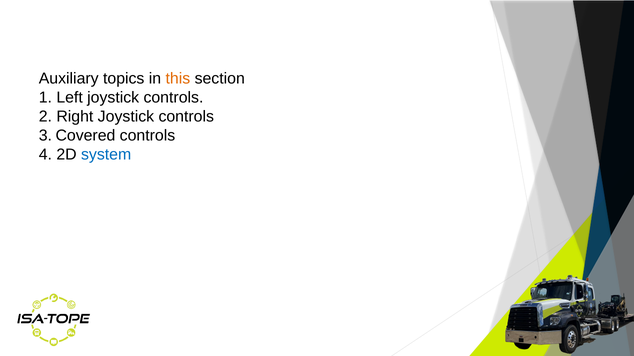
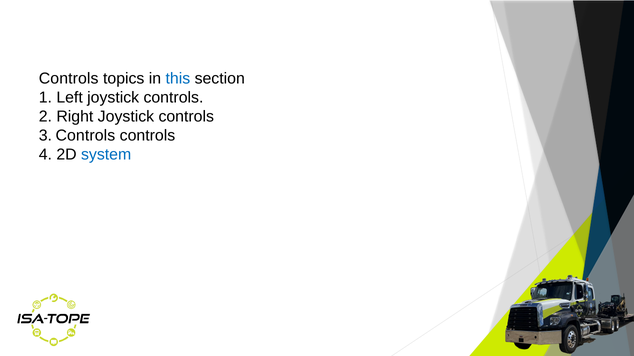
Auxiliary: Auxiliary -> Controls (69, 79)
this colour: orange -> blue (178, 79)
3 Covered: Covered -> Controls (85, 136)
